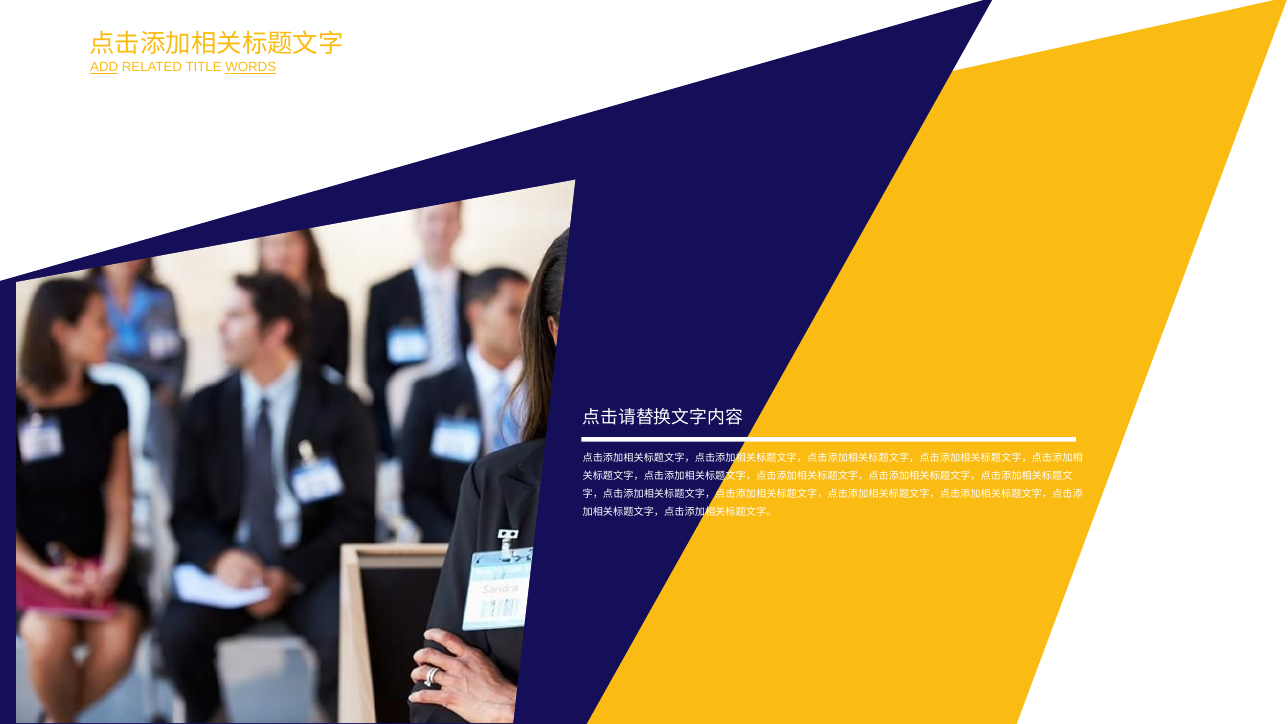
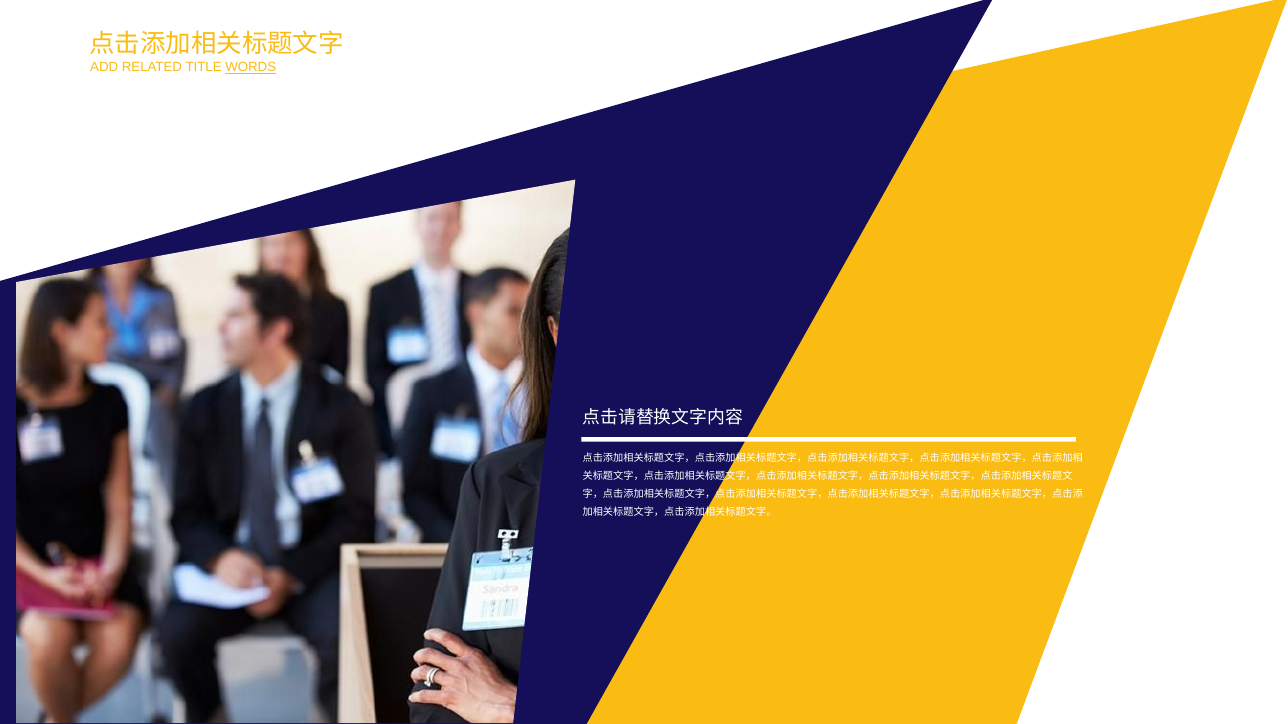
ADD underline: present -> none (104, 68)
